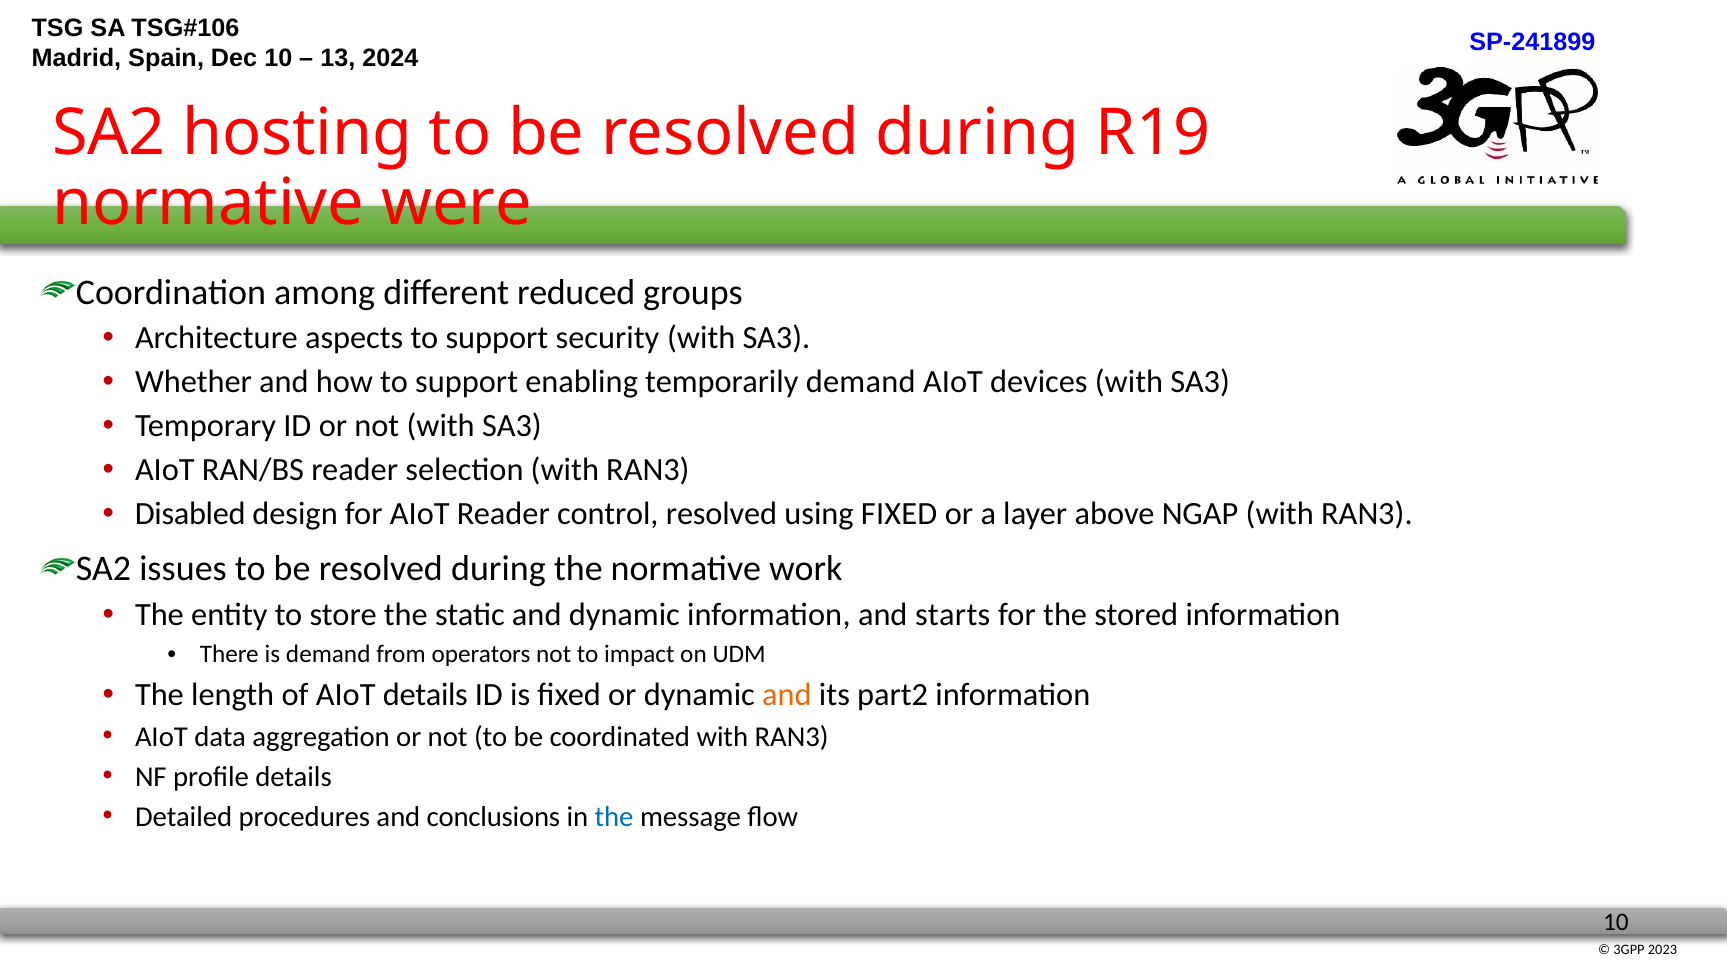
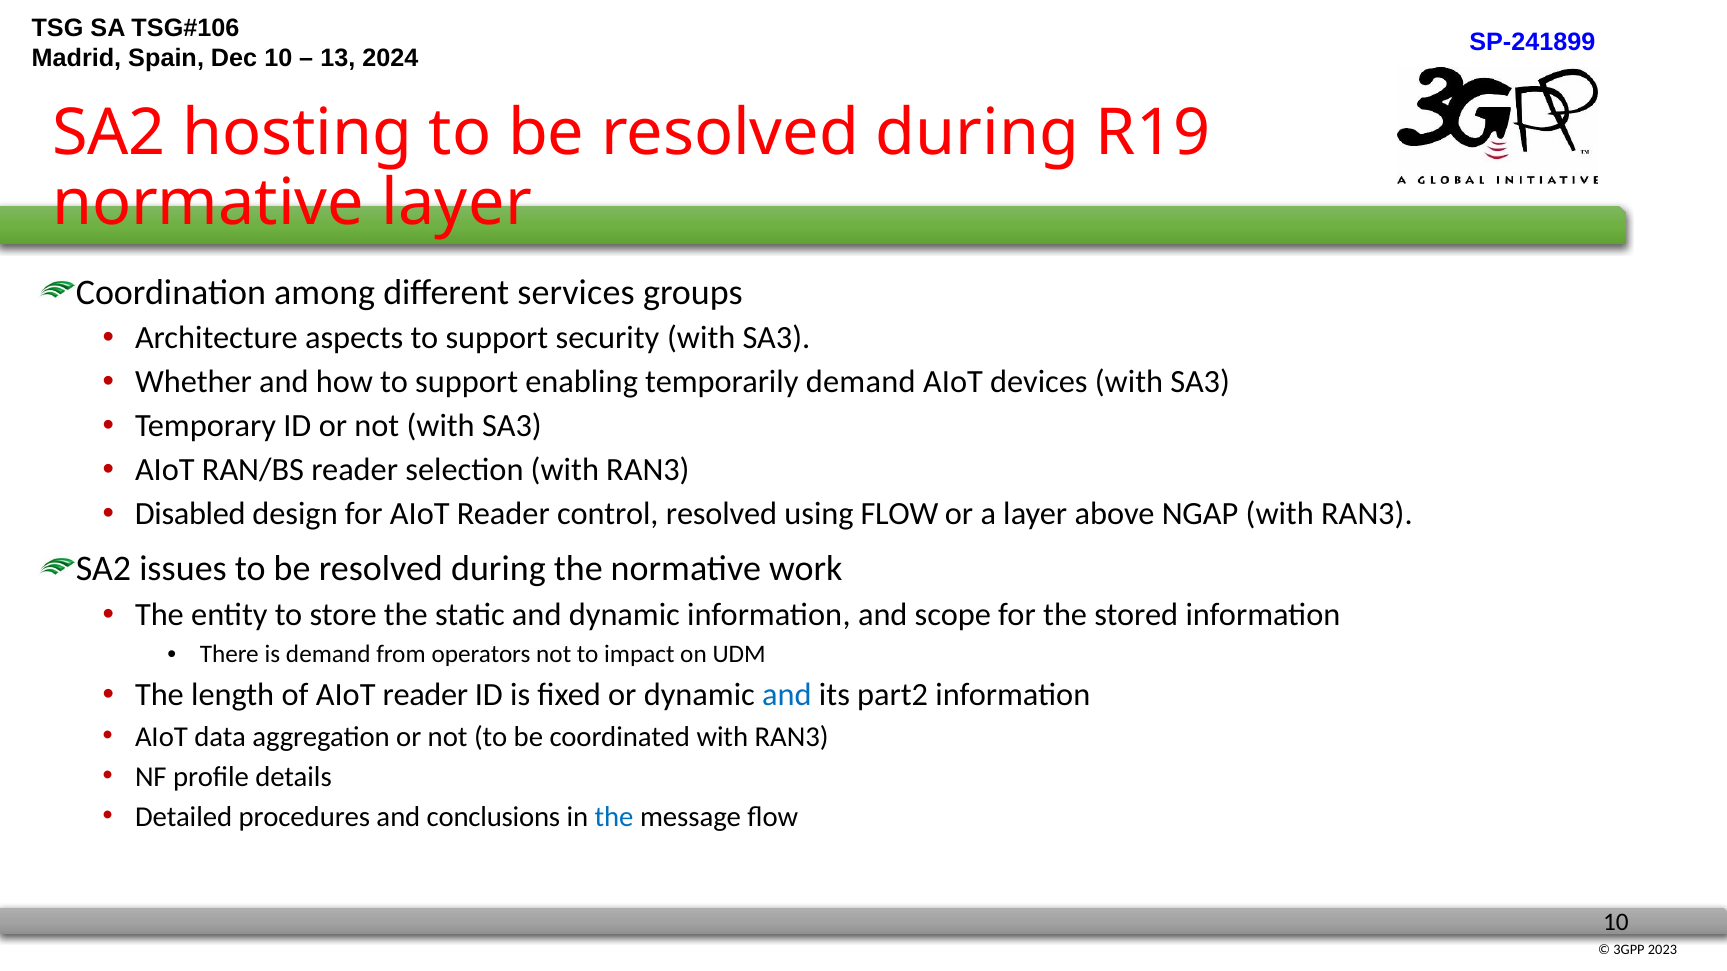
normative were: were -> layer (457, 203)
reduced: reduced -> services (576, 292)
using FIXED: FIXED -> FLOW (899, 514)
starts: starts -> scope (953, 615)
of AIoT details: details -> reader (425, 695)
and colour: orange -> blue (787, 695)
